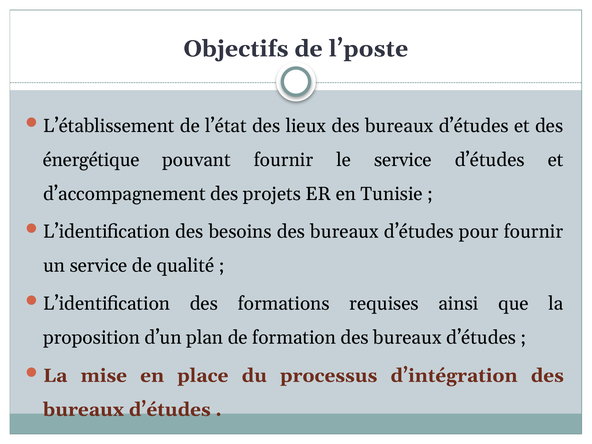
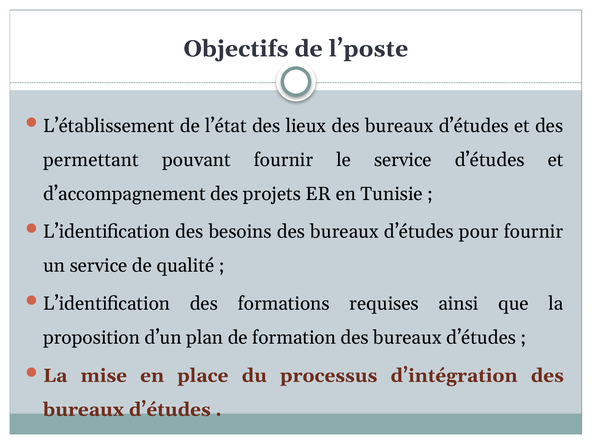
énergétique: énergétique -> permettant (91, 160)
